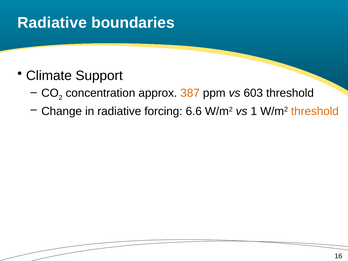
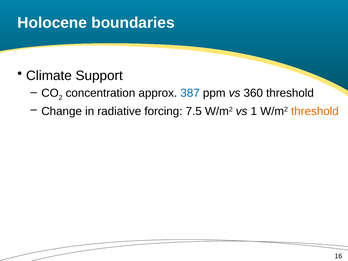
Radiative: Radiative -> Holocene (52, 23)
387 colour: orange -> blue (190, 93)
603: 603 -> 360 (253, 93)
6.6: 6.6 -> 7.5 (194, 111)
